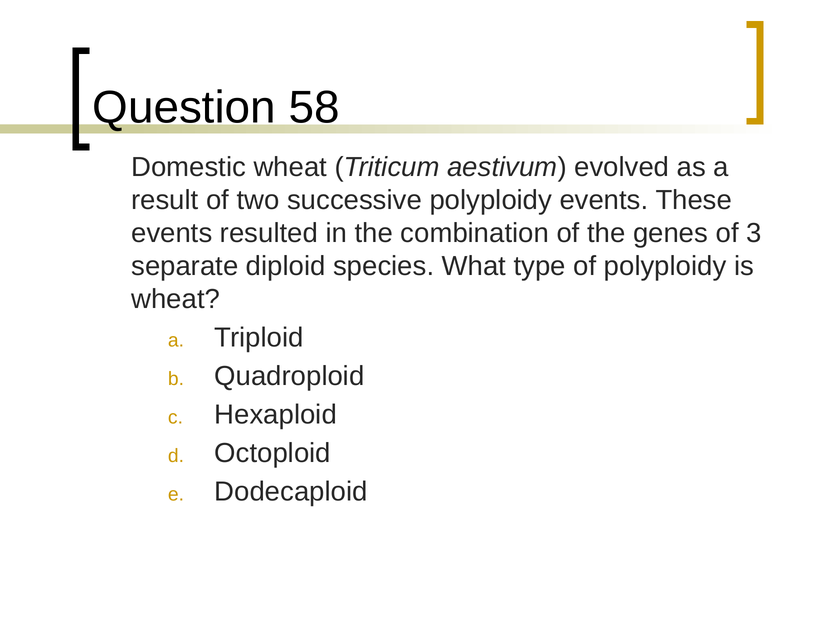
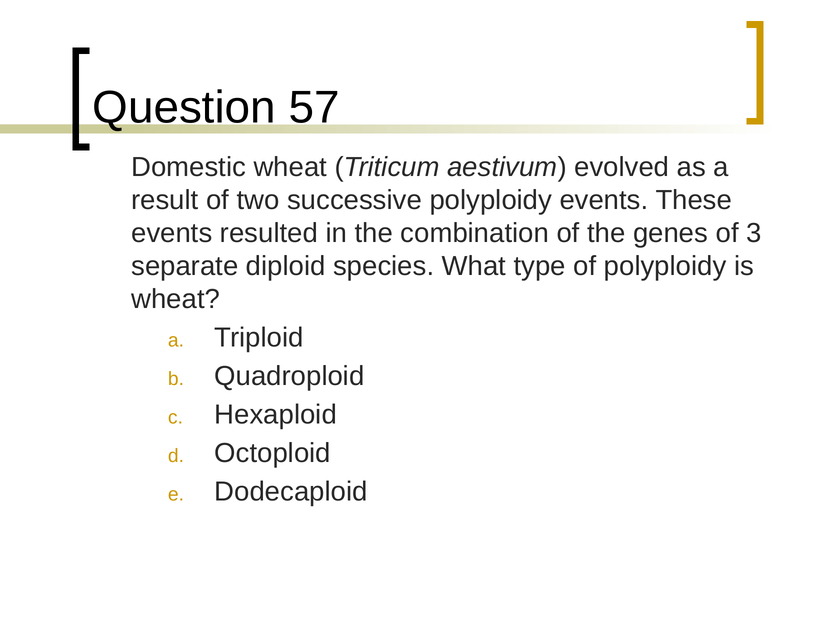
58: 58 -> 57 (314, 108)
